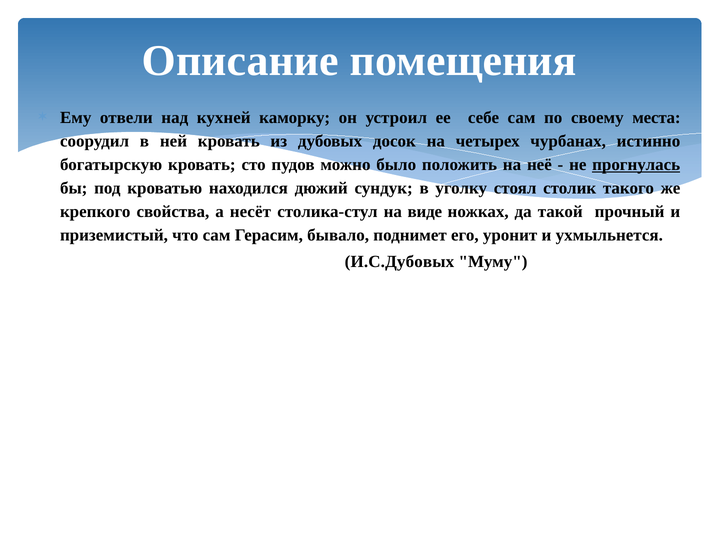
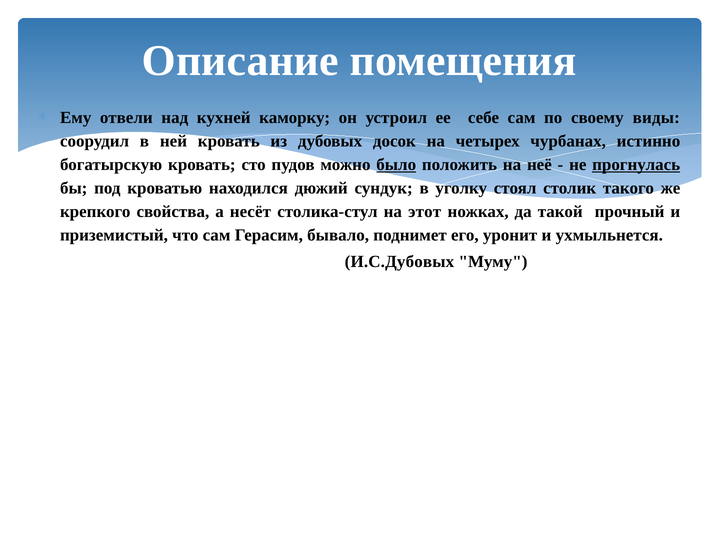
места: места -> виды (656, 118)
было underline: none -> present (396, 165)
виде: виде -> этот (425, 212)
